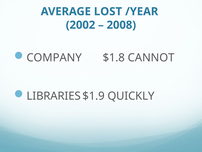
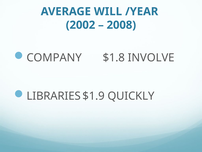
LOST: LOST -> WILL (108, 11)
CANNOT: CANNOT -> INVOLVE (151, 58)
